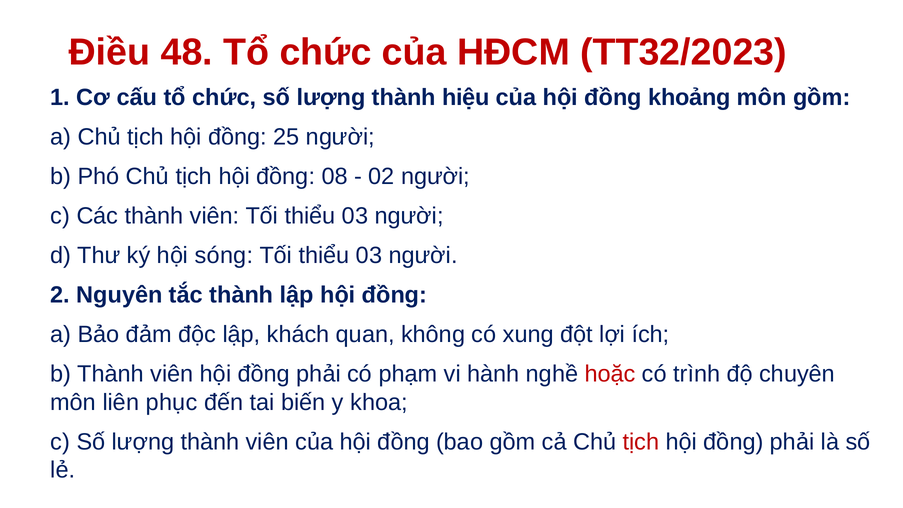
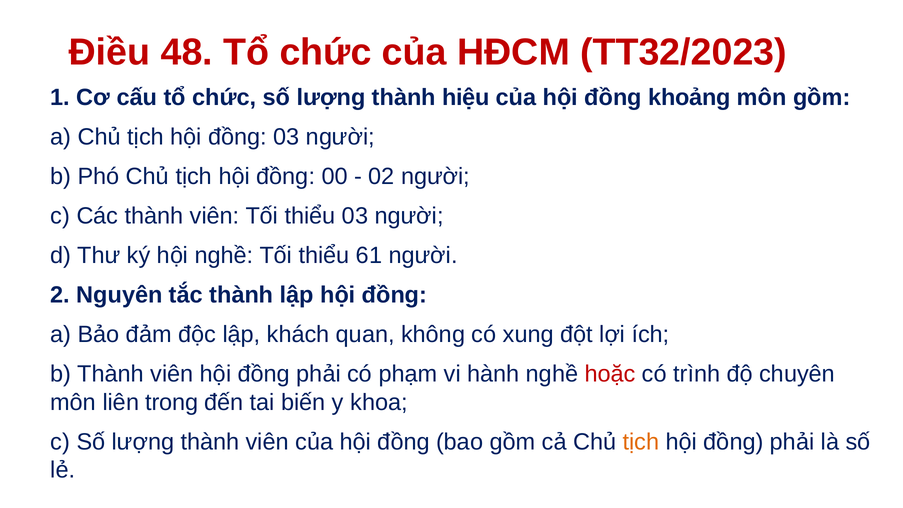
đồng 25: 25 -> 03 (286, 137)
08: 08 -> 00 (335, 177)
hội sóng: sóng -> nghề (224, 256)
03: 03 -> 61 (369, 256)
phục: phục -> trong (172, 402)
tịch colour: red -> orange (641, 442)
